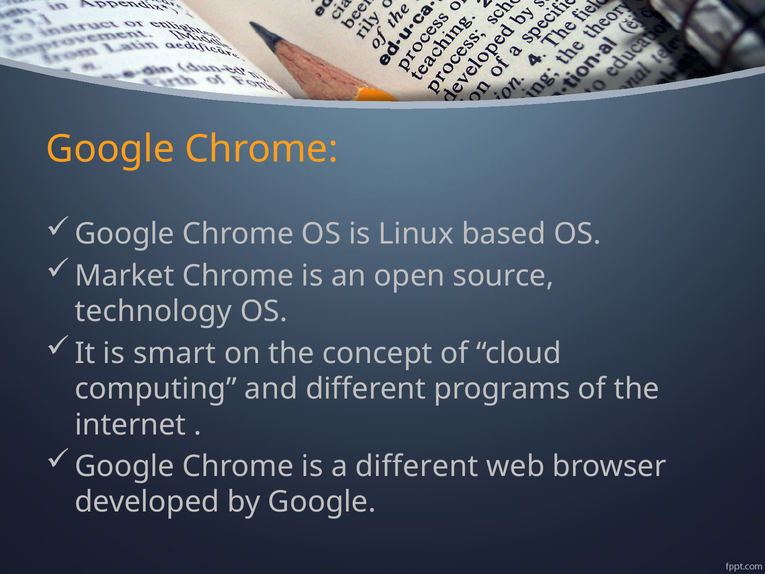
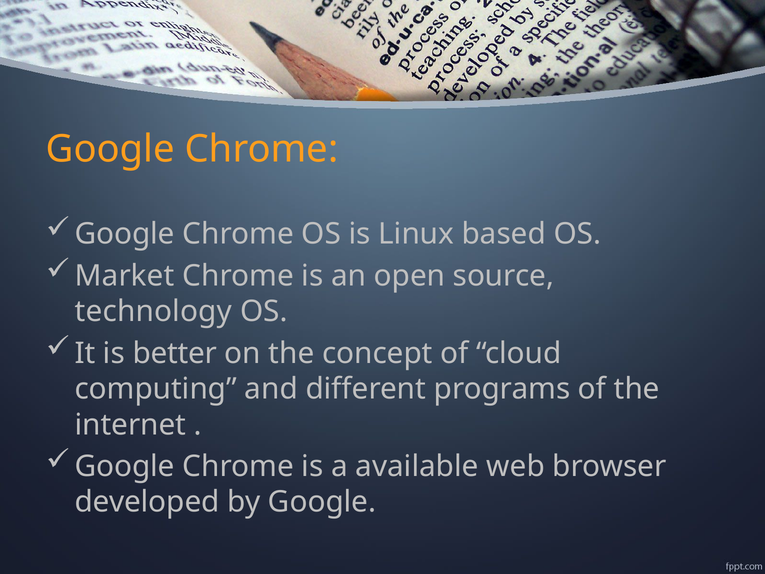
smart: smart -> better (175, 353)
a different: different -> available (417, 466)
